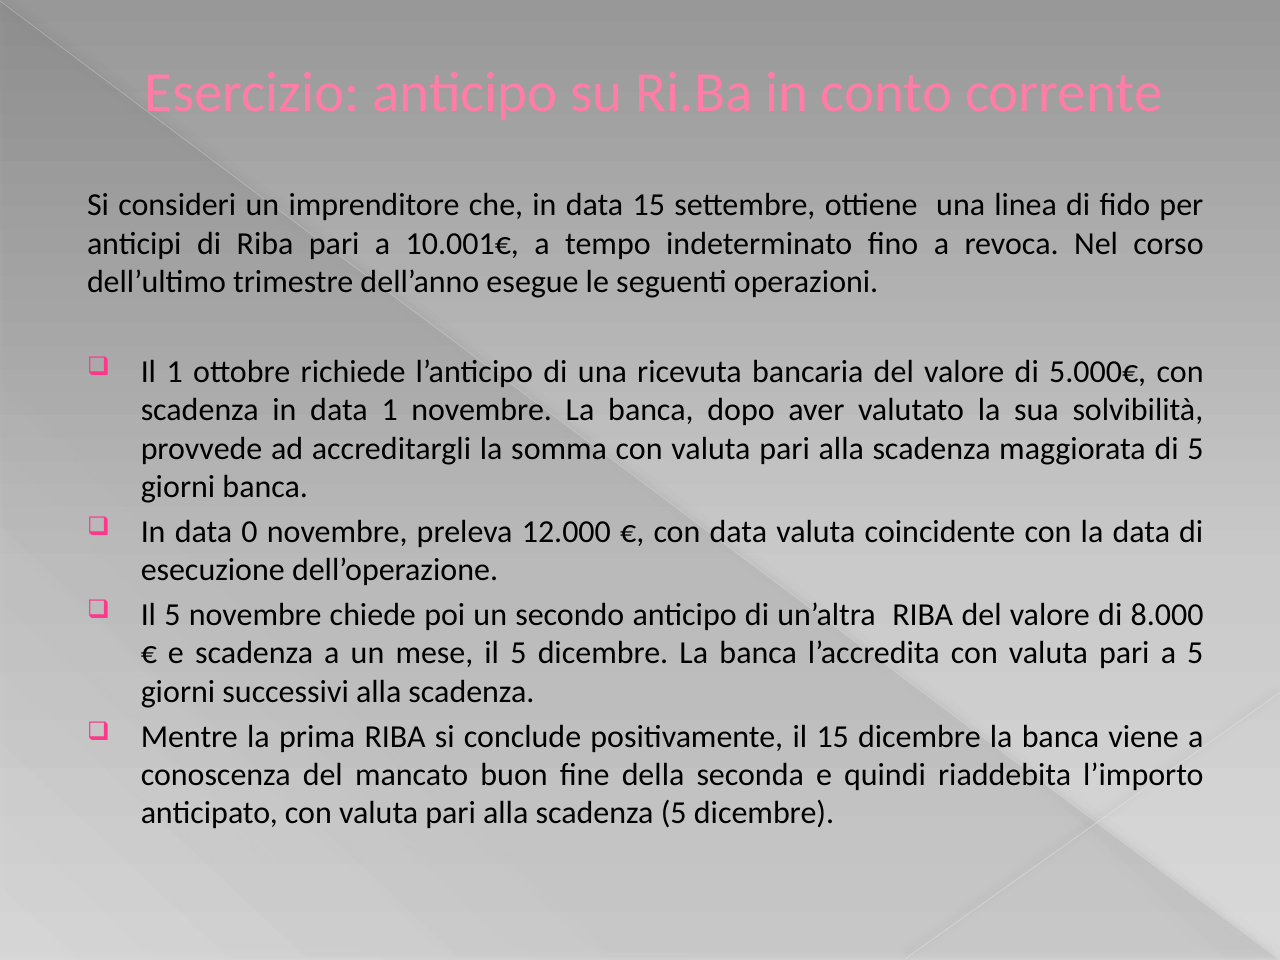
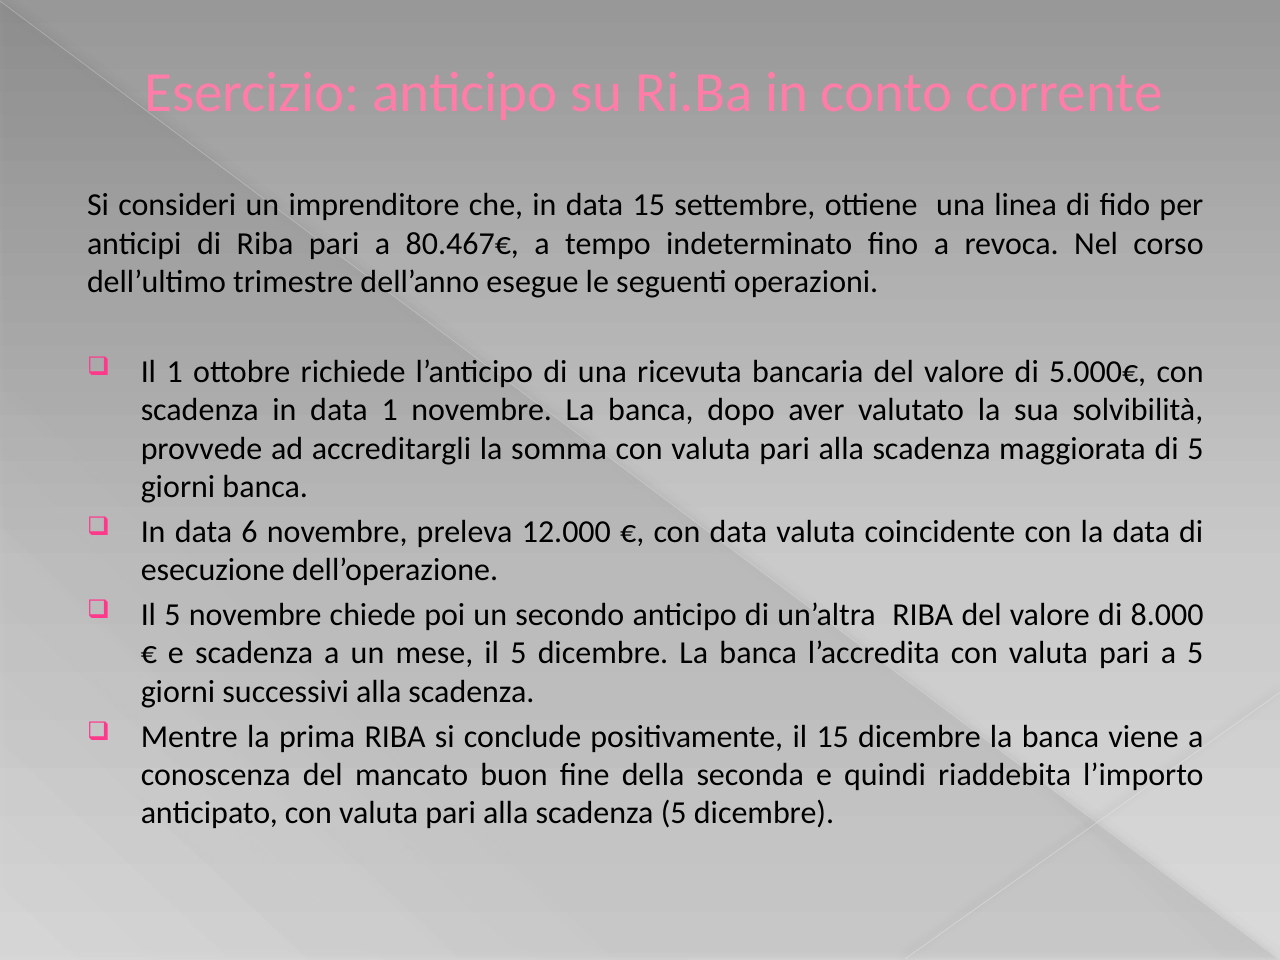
10.001€: 10.001€ -> 80.467€ (462, 244)
0: 0 -> 6 (250, 532)
